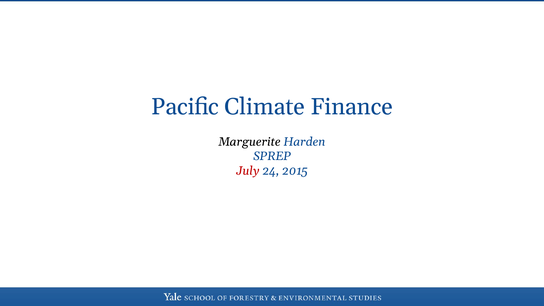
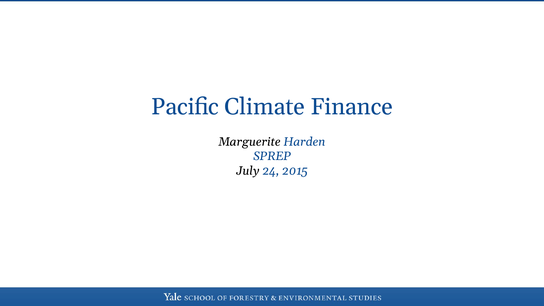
July colour: red -> black (248, 171)
